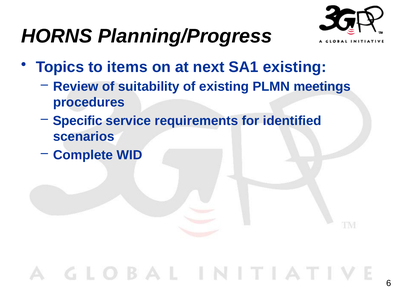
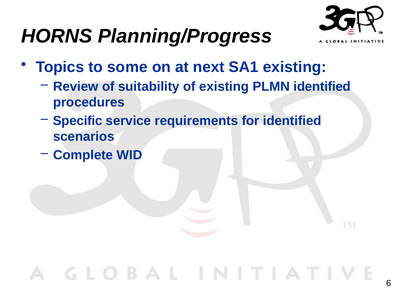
items: items -> some (127, 67)
PLMN meetings: meetings -> identified (322, 87)
